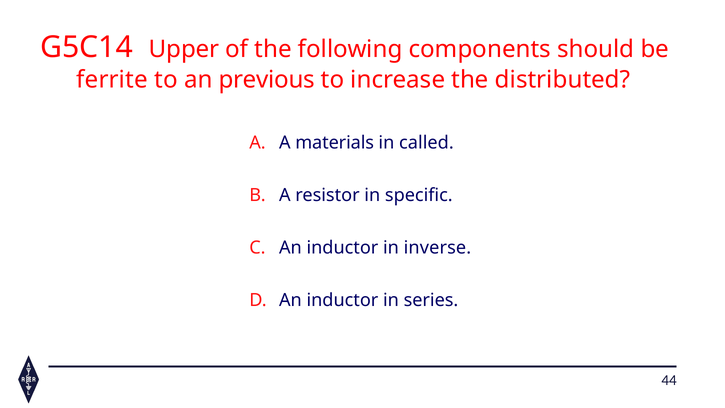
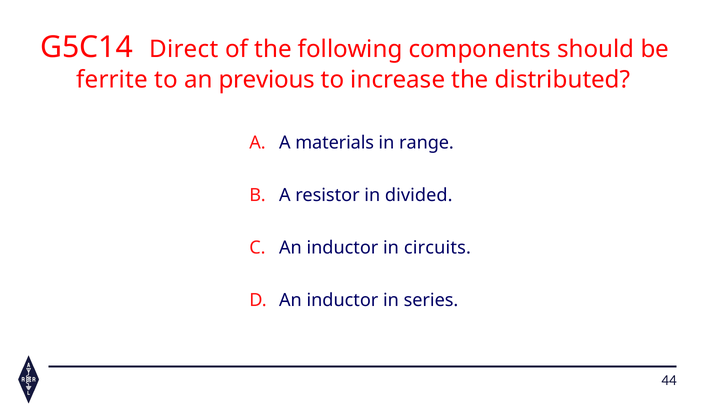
Upper: Upper -> Direct (184, 49)
called: called -> range (426, 143)
specific: specific -> divided (419, 195)
inverse: inverse -> circuits (437, 248)
